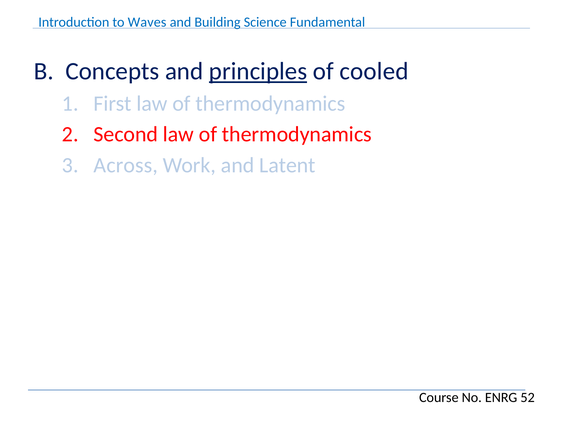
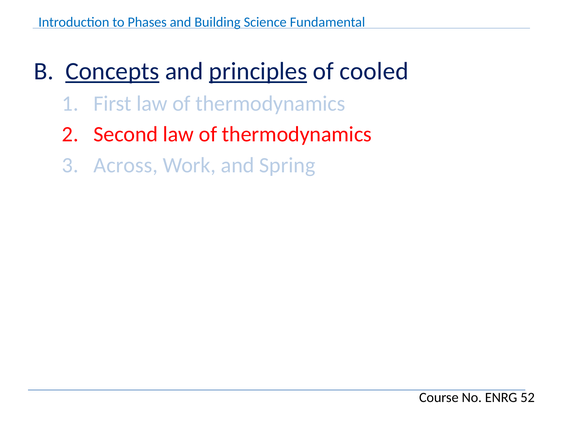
Waves: Waves -> Phases (147, 22)
Concepts underline: none -> present (112, 71)
Latent: Latent -> Spring (287, 165)
